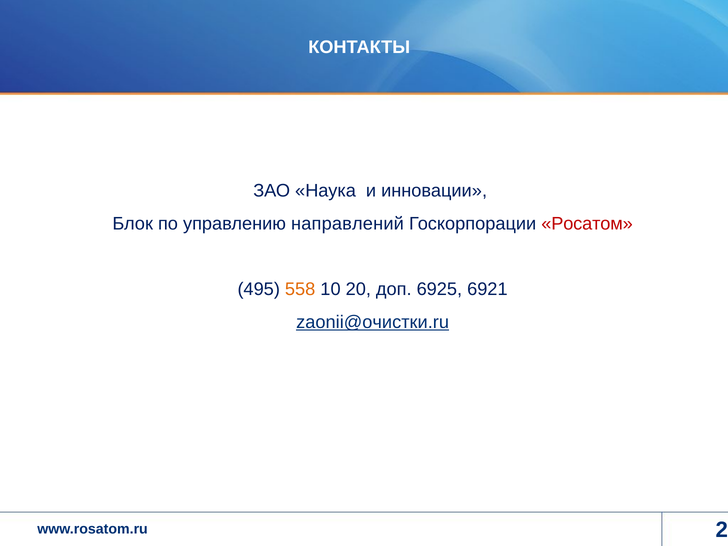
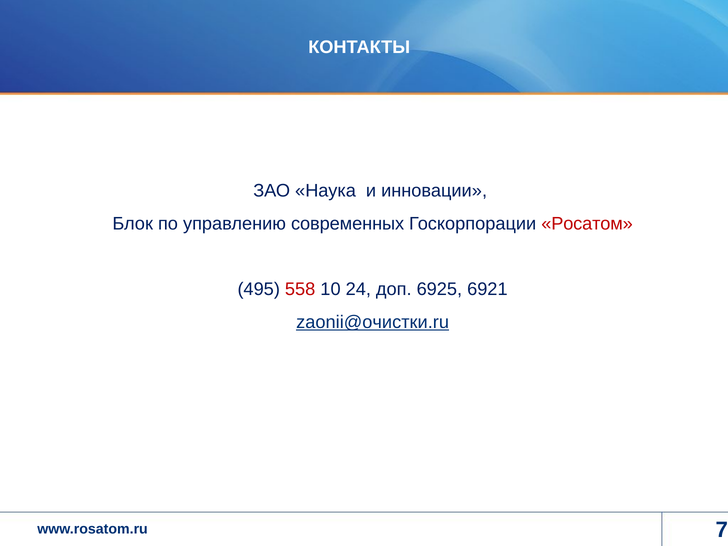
направлений: направлений -> современных (348, 224)
558 colour: orange -> red (300, 289)
20: 20 -> 24 (358, 289)
2: 2 -> 7 (722, 530)
